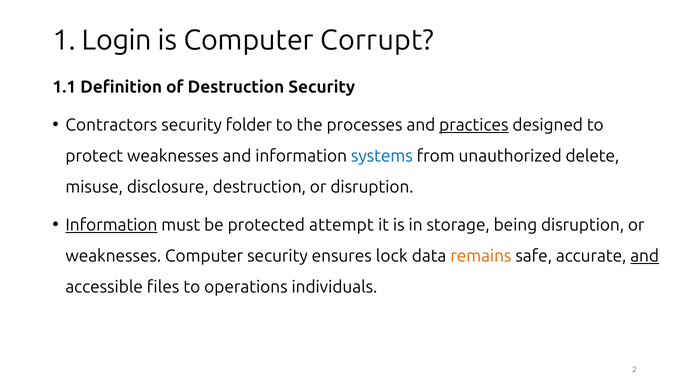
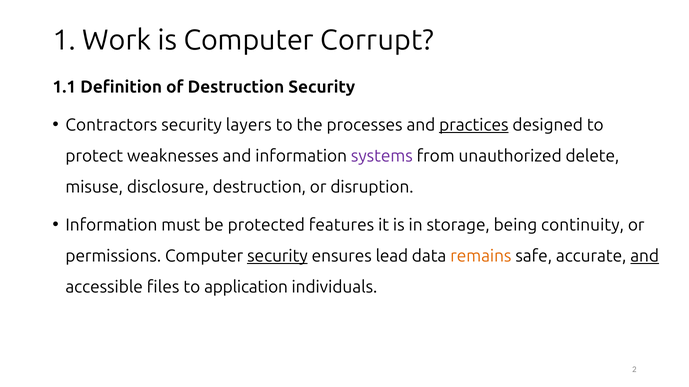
Login: Login -> Work (117, 40)
folder: folder -> layers (249, 125)
systems colour: blue -> purple (382, 156)
Information underline: present -> none (111, 225)
attempt: attempt -> features (342, 225)
being disruption: disruption -> continuity (582, 225)
weaknesses: weaknesses -> permissions (113, 256)
security underline: none -> present (277, 256)
lock: lock -> lead (392, 256)
operations: operations -> application (246, 287)
